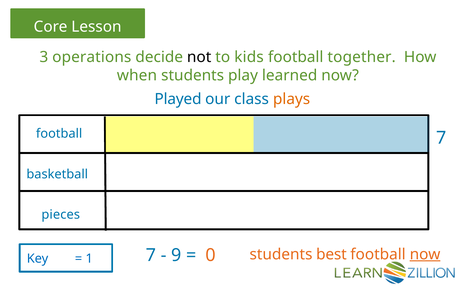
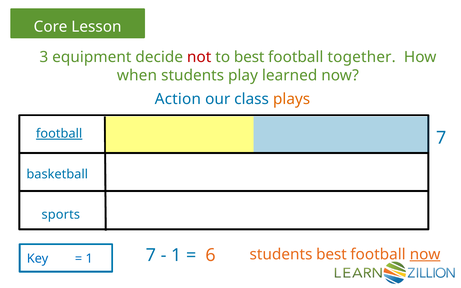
operations: operations -> equipment (92, 57)
not colour: black -> red (199, 57)
to kids: kids -> best (249, 57)
Played: Played -> Action (178, 99)
football underline: none -> present (59, 134)
pieces: pieces -> sports (61, 215)
9: 9 -> 1 (176, 255)
0: 0 -> 6 (211, 255)
